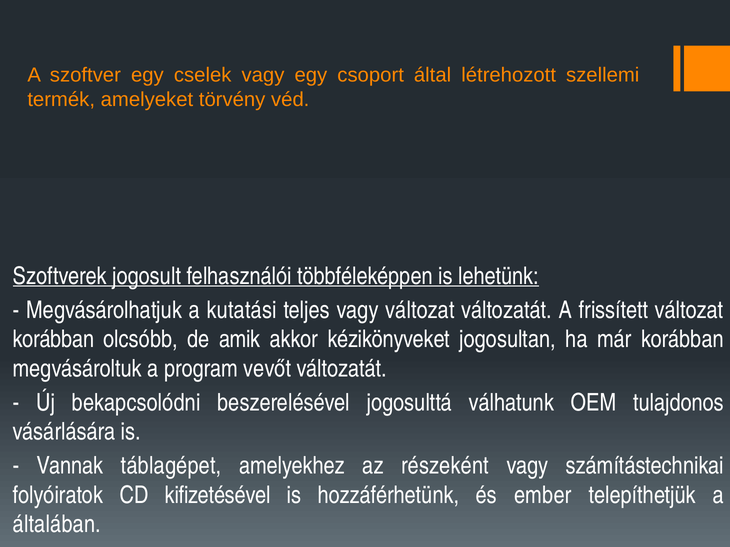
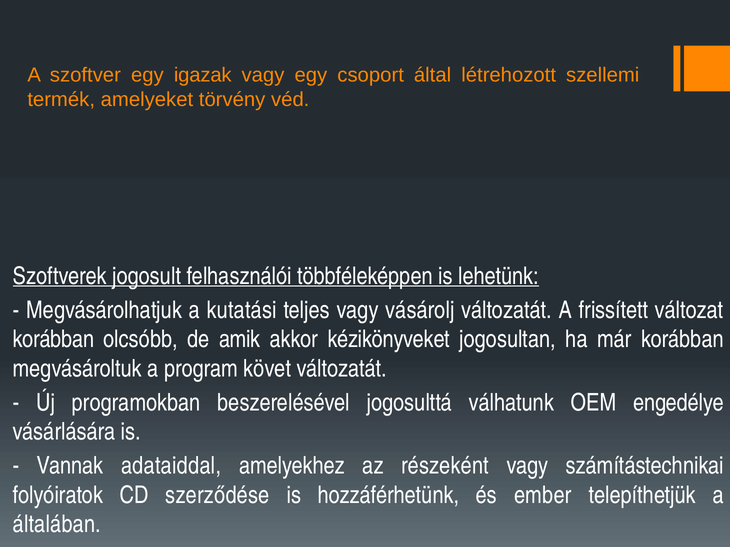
cselek: cselek -> igazak (203, 75)
vagy változat: változat -> vásárolj (420, 311)
vevőt: vevőt -> követ (267, 369)
bekapcsolódni: bekapcsolódni -> programokban (136, 403)
tulajdonos: tulajdonos -> engedélye (679, 403)
táblagépet: táblagépet -> adataiddal (171, 466)
kifizetésével: kifizetésével -> szerződése (217, 495)
